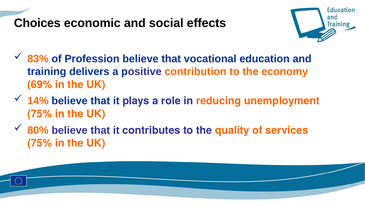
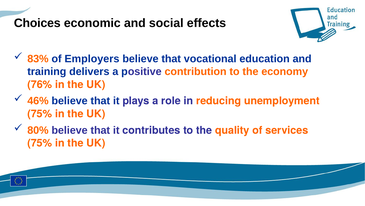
Profession: Profession -> Employers (92, 59)
69%: 69% -> 76% (40, 84)
14%: 14% -> 46% (38, 101)
